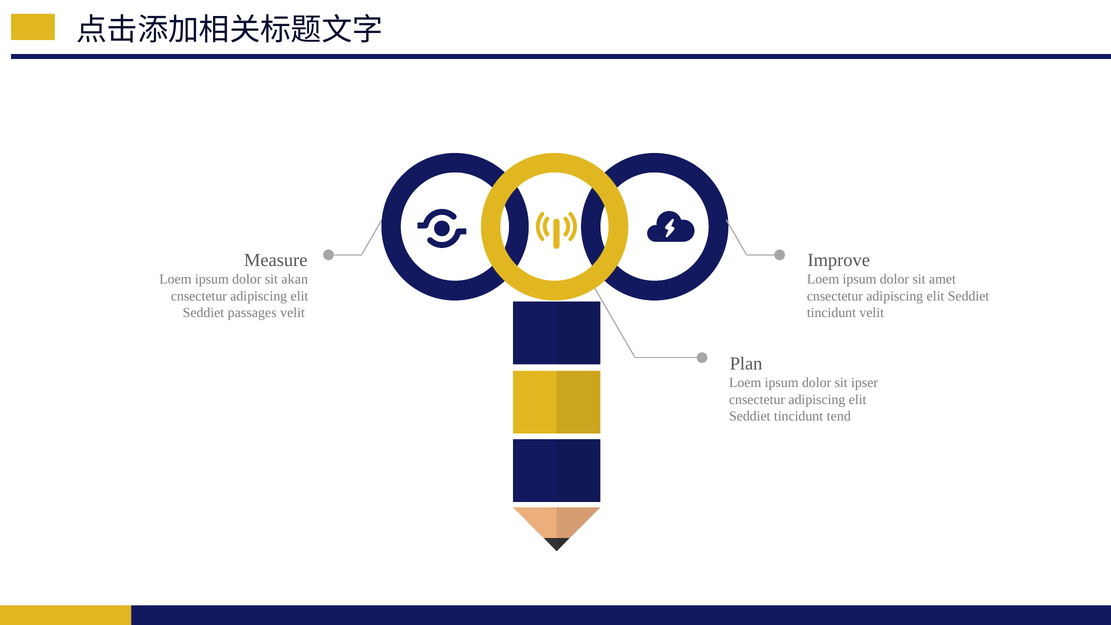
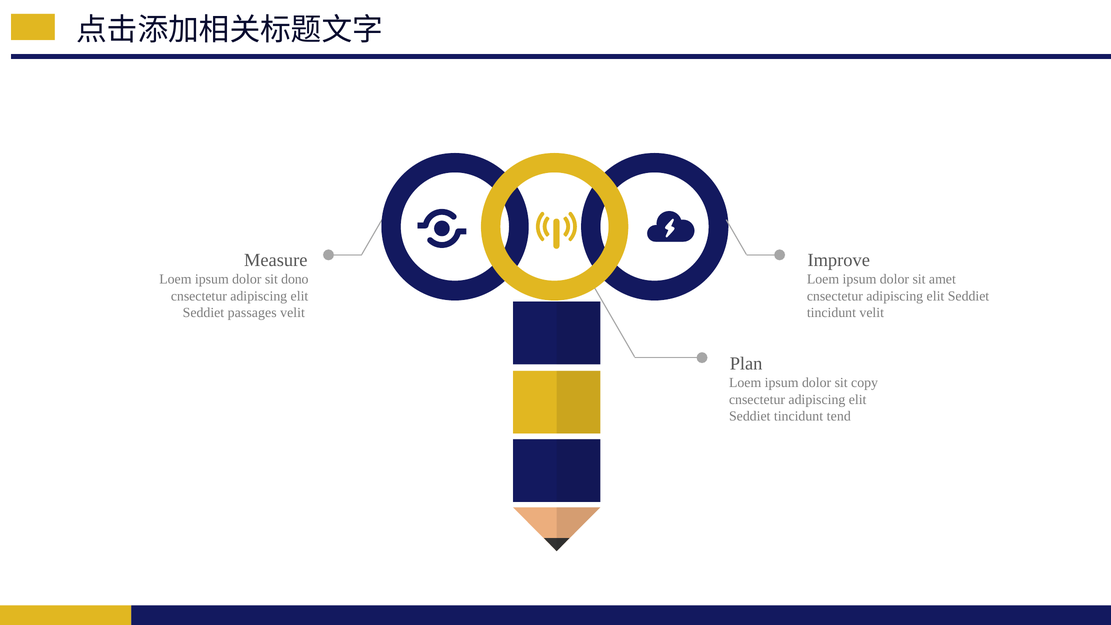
akan: akan -> dono (295, 279)
ipser: ipser -> copy (865, 383)
